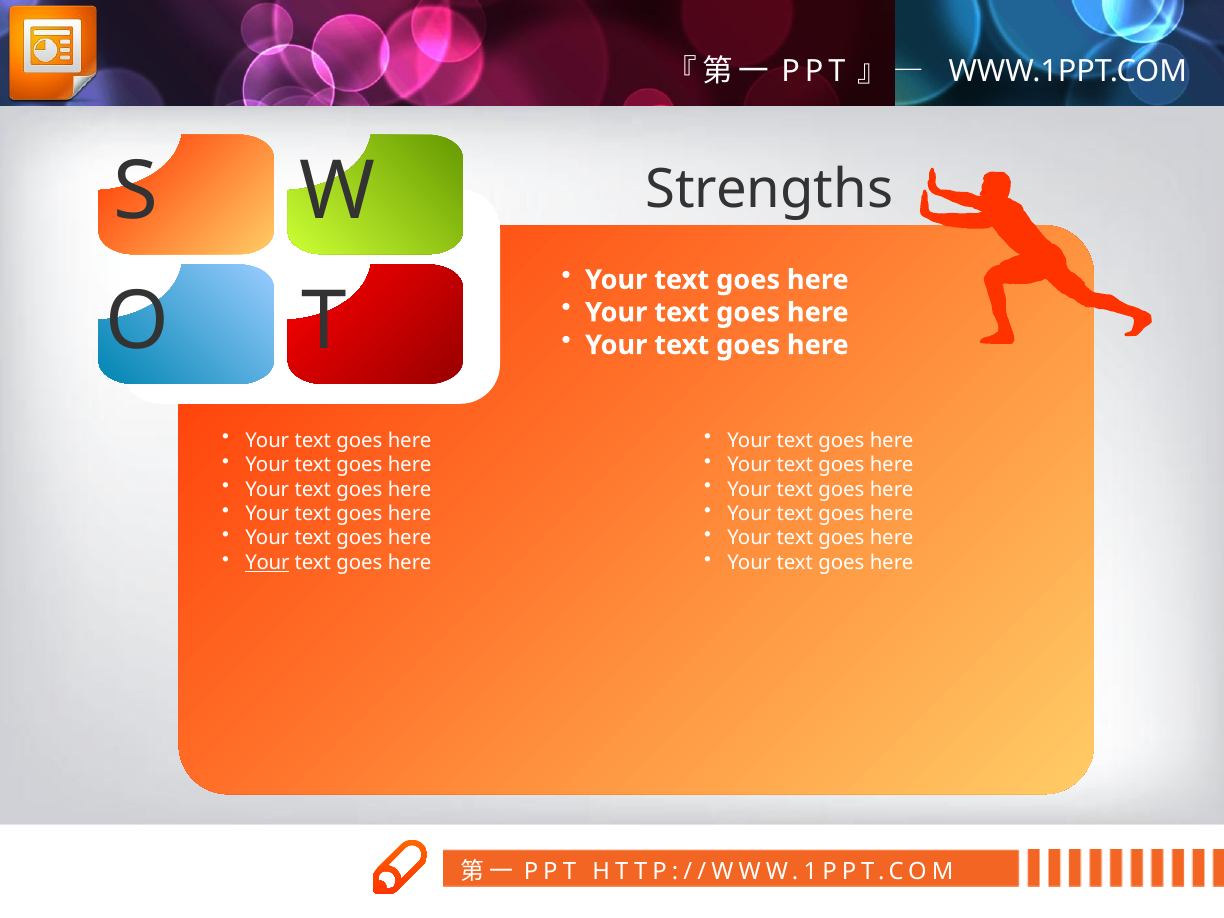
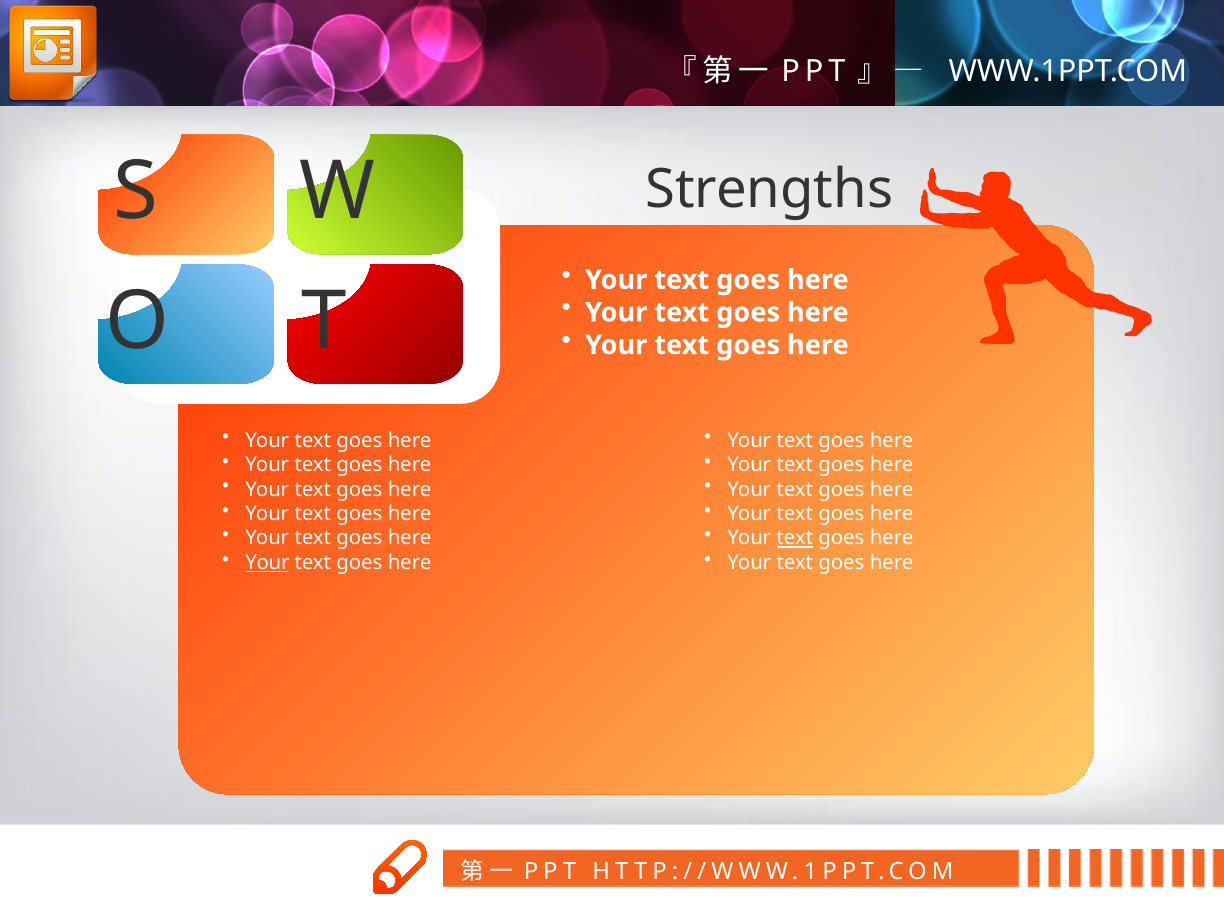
text underline: none -> present (795, 538)
